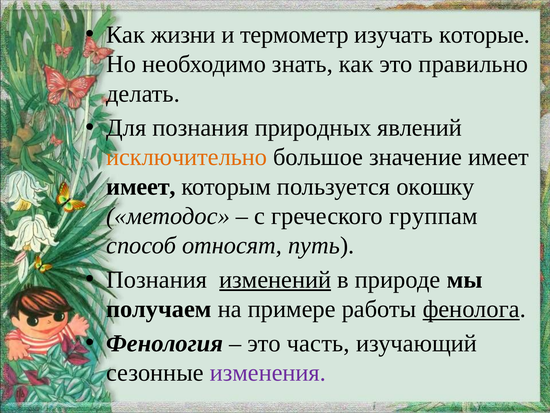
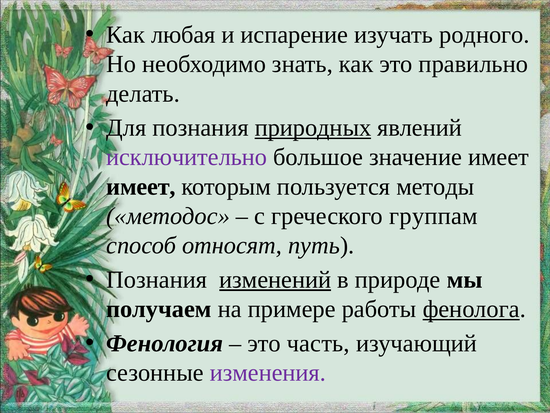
жизни: жизни -> любая (183, 35)
термометр: термометр -> испарение (294, 35)
которые: которые -> родного (484, 35)
природных underline: none -> present (313, 128)
исключительно colour: orange -> purple (187, 157)
окошку: окошку -> методы (435, 186)
